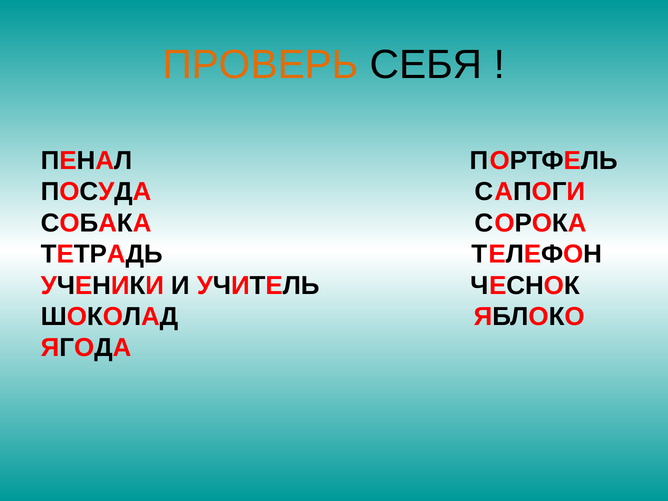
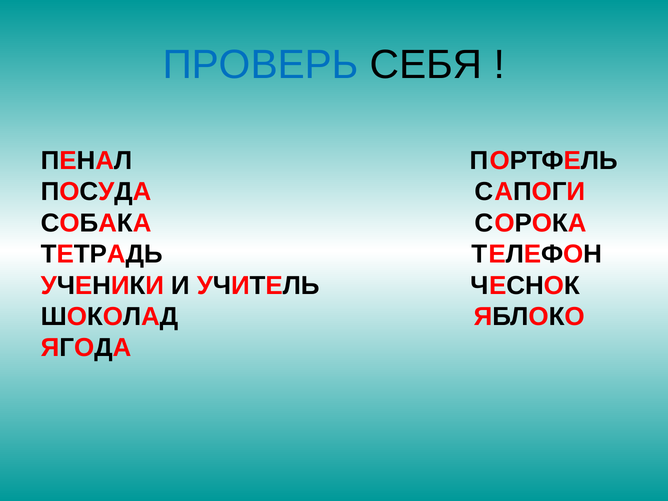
ПРОВЕРЬ colour: orange -> blue (261, 65)
